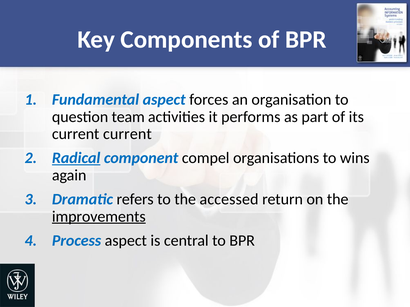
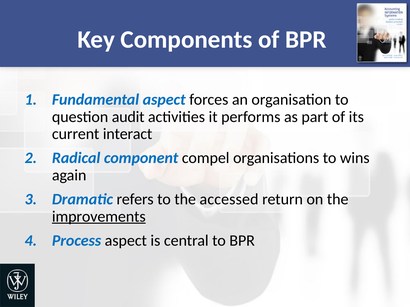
team: team -> audit (128, 117)
current current: current -> interact (128, 134)
Radical underline: present -> none (76, 158)
